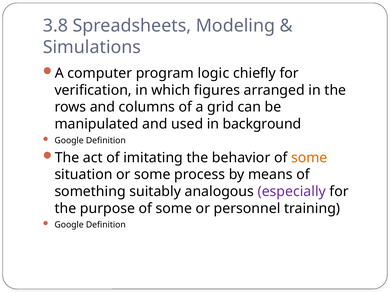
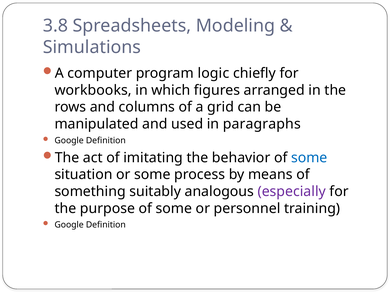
verification: verification -> workbooks (93, 90)
background: background -> paragraphs (262, 124)
some colour: orange -> blue (309, 157)
